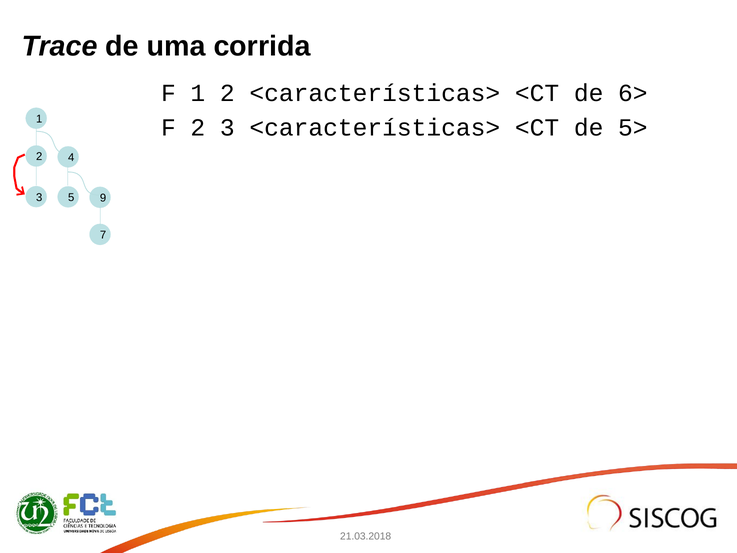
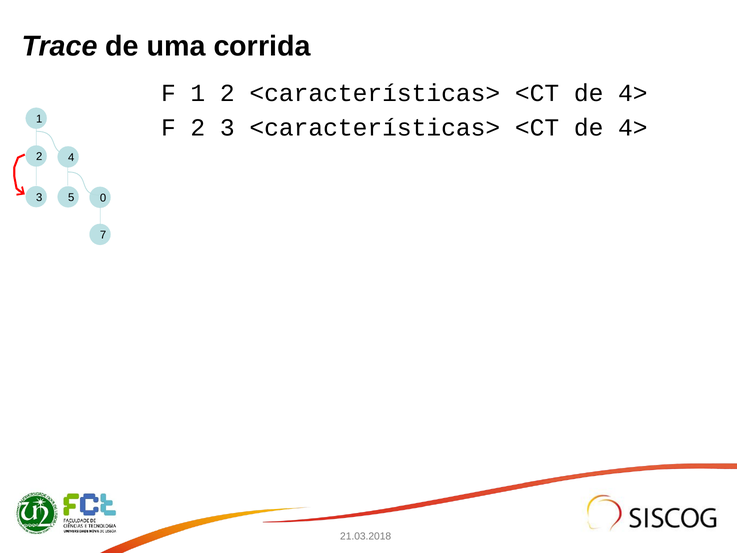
6>: 6> -> 4> (633, 93)
5>: 5> -> 4> (633, 128)
9: 9 -> 0 (103, 198)
